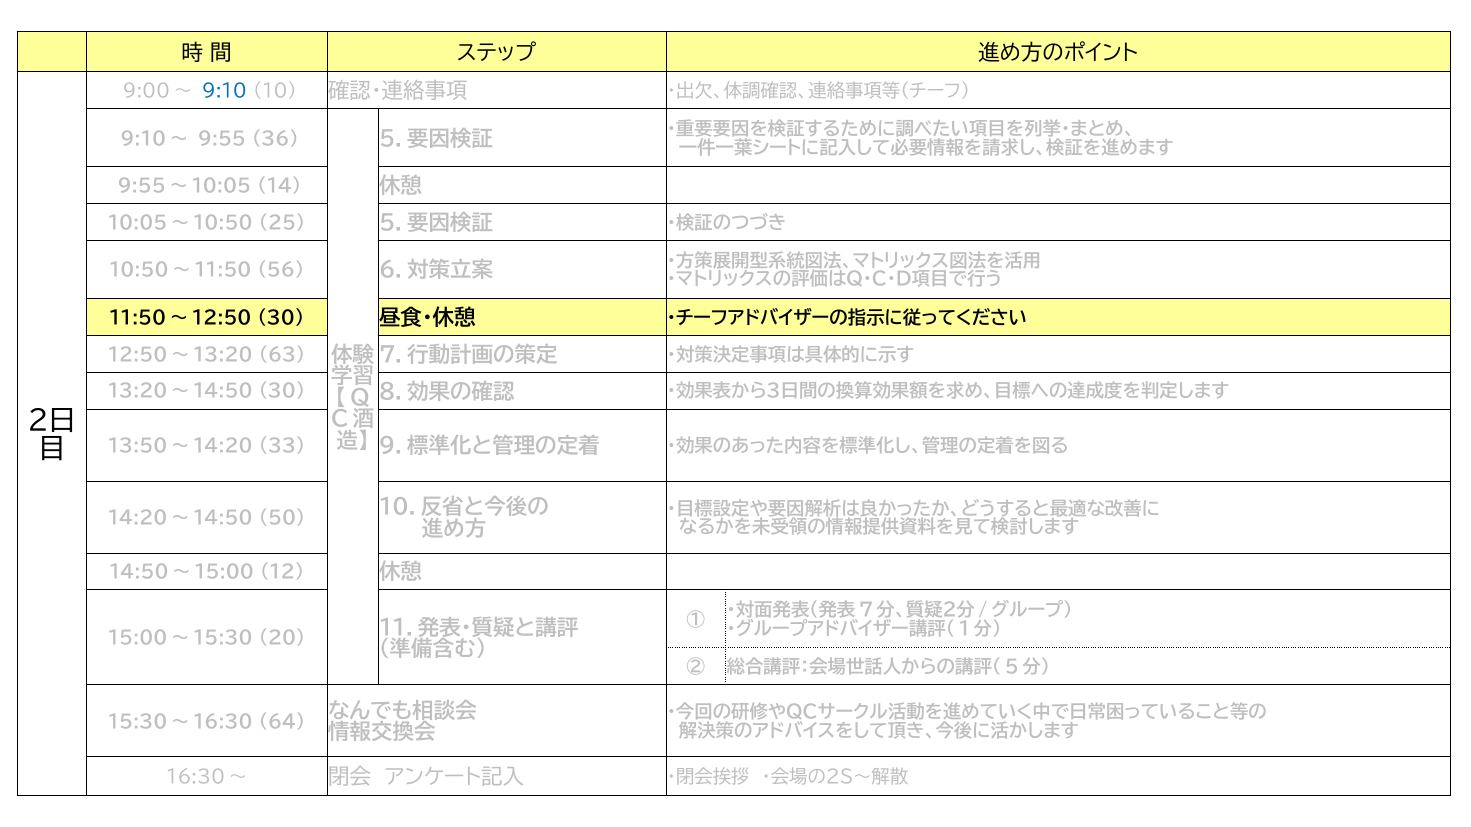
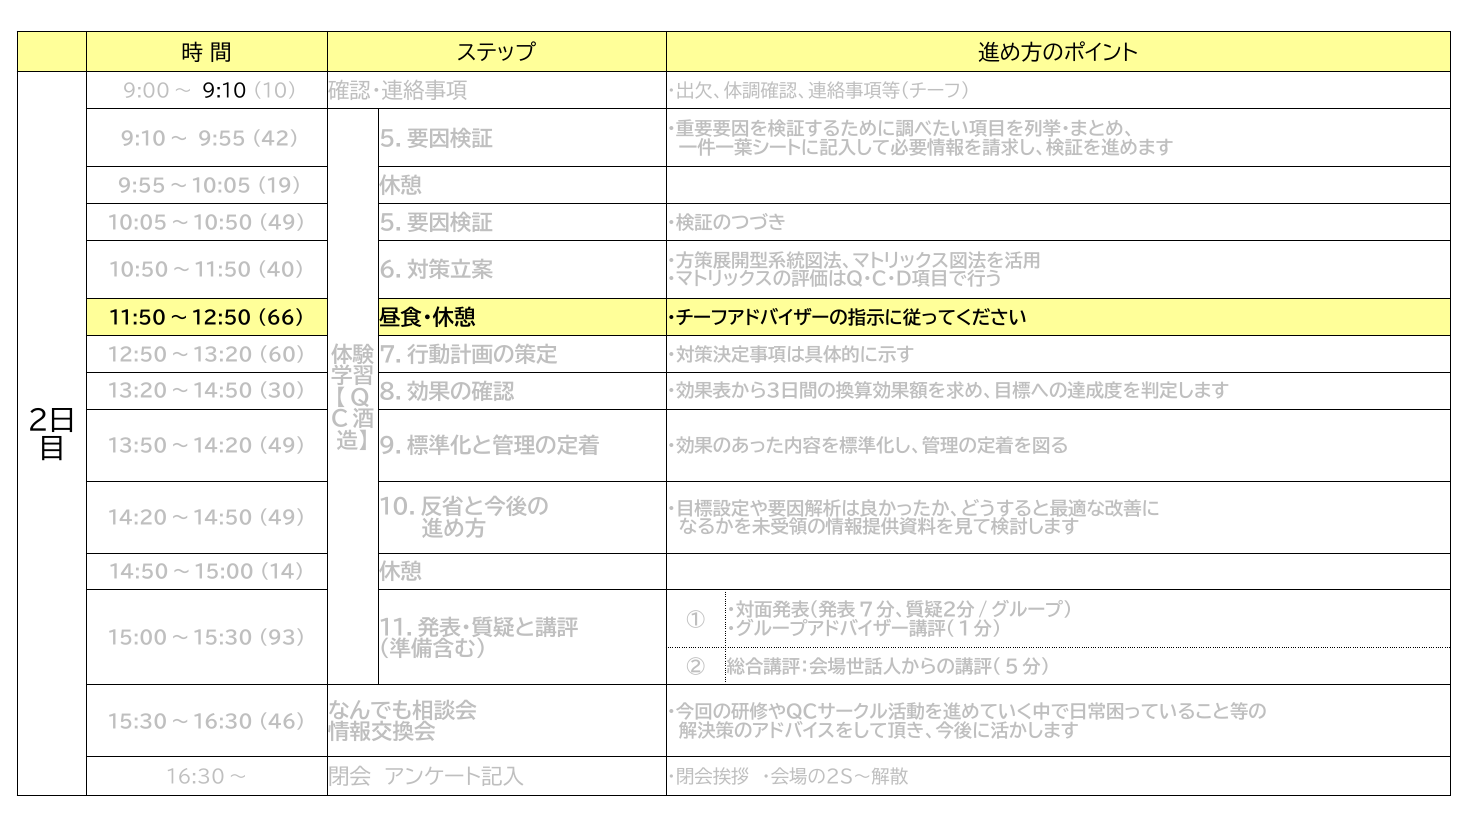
9:10 colour: blue -> black (224, 92)
36: 36 -> 42 (275, 139)
14: 14 -> 19 (279, 187)
10:05～10:50 25: 25 -> 49 (282, 223)
56: 56 -> 40 (281, 271)
11:50～12:50 30: 30 -> 66 (281, 318)
63: 63 -> 60 (282, 355)
13:50～14:20 33: 33 -> 49 (282, 446)
14:20～14:50 50: 50 -> 49 (282, 519)
12: 12 -> 14 (282, 573)
20: 20 -> 93 (282, 639)
64: 64 -> 46 (282, 722)
